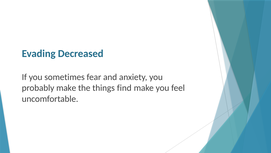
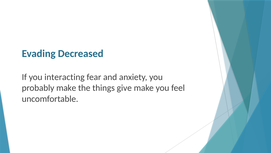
sometimes: sometimes -> interacting (65, 77)
find: find -> give (124, 88)
